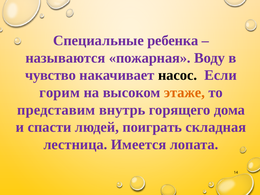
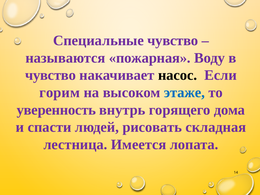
Специальные ребенка: ребенка -> чувство (173, 41)
этаже colour: orange -> blue (184, 93)
представим: представим -> уверенность (56, 110)
поиграть: поиграть -> рисовать (152, 127)
